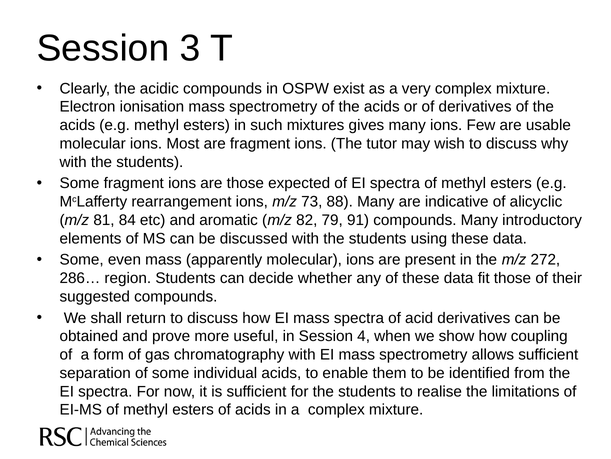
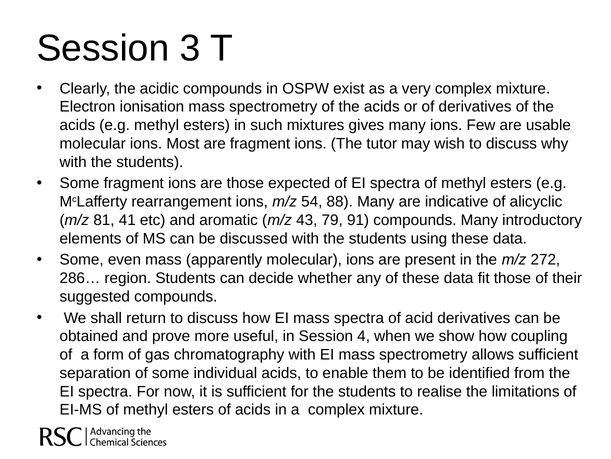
73: 73 -> 54 (312, 201)
84: 84 -> 41 (127, 220)
82: 82 -> 43 (307, 220)
